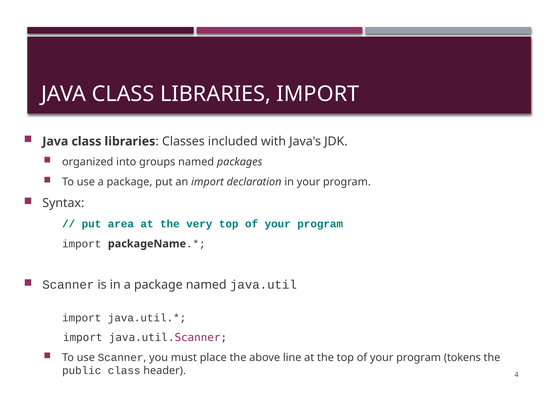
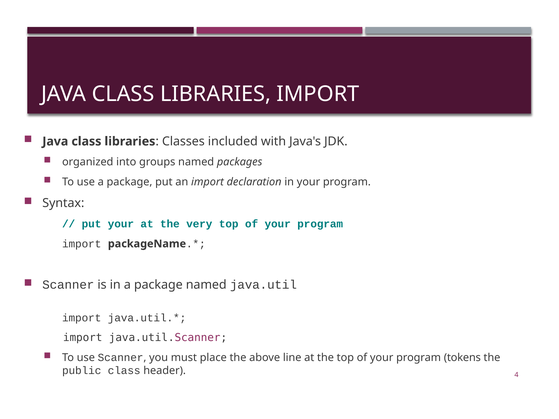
put area: area -> your (121, 224)
